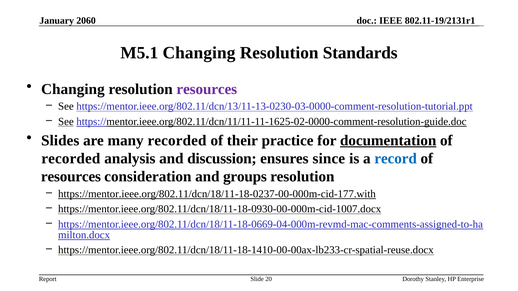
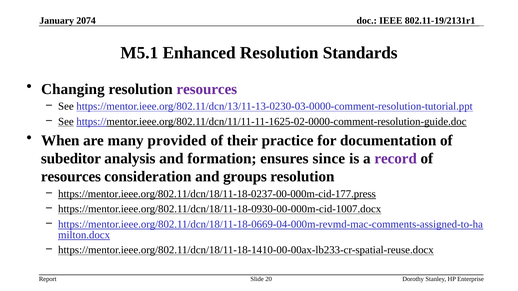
2060: 2060 -> 2074 (86, 21)
M5.1 Changing: Changing -> Enhanced (199, 53)
Slides: Slides -> When (60, 141)
many recorded: recorded -> provided (177, 141)
documentation underline: present -> none (388, 141)
recorded: recorded -> subeditor (71, 159)
discussion: discussion -> formation (222, 159)
record colour: blue -> purple (396, 159)
https://mentor.ieee.org/802.11/dcn/18/11-18-0237-00-000m-cid-177.with: https://mentor.ieee.org/802.11/dcn/18/11-18-0237-00-000m-cid-177.with -> https://mentor.ieee.org/802.11/dcn/18/11-18-0237-00-000m-cid-177.press (217, 194)
